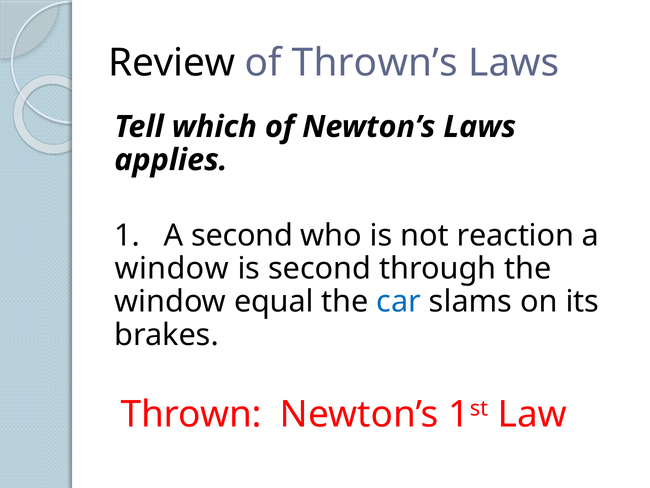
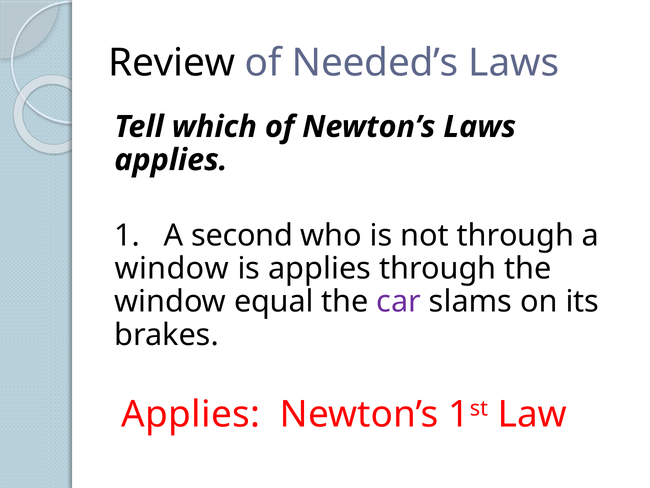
Thrown’s: Thrown’s -> Needed’s (375, 63)
not reaction: reaction -> through (515, 235)
is second: second -> applies (320, 268)
car colour: blue -> purple (399, 301)
Thrown: Thrown -> Applies (191, 414)
